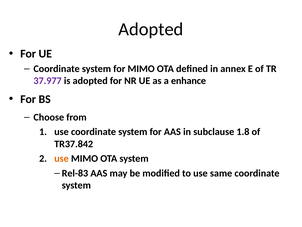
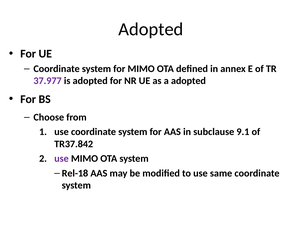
a enhance: enhance -> adopted (188, 81)
1.8: 1.8 -> 9.1 (243, 132)
use colour: orange -> purple (61, 158)
Rel-83: Rel-83 -> Rel-18 (75, 173)
